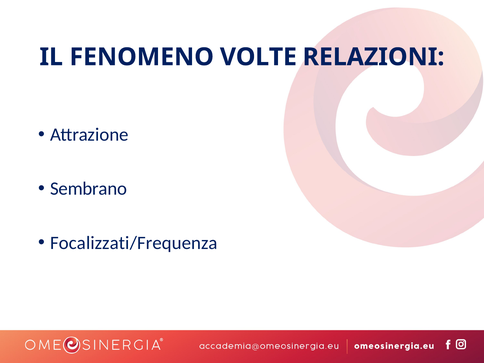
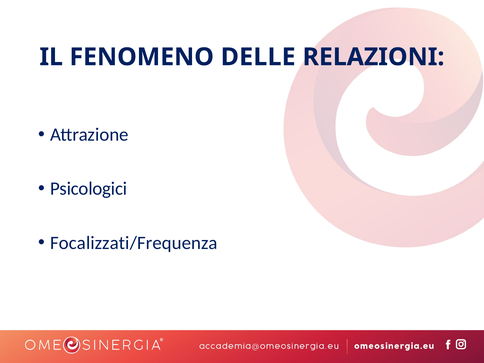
VOLTE: VOLTE -> DELLE (258, 57)
Sembrano: Sembrano -> Psicologici (89, 189)
